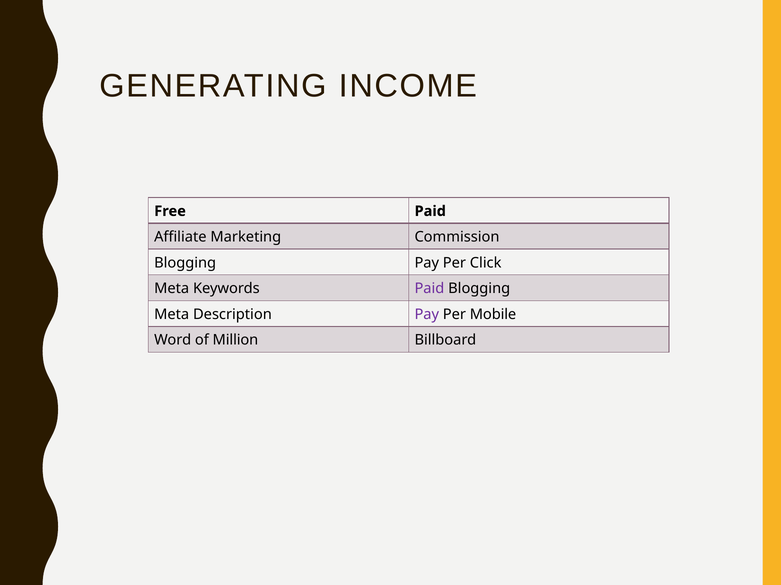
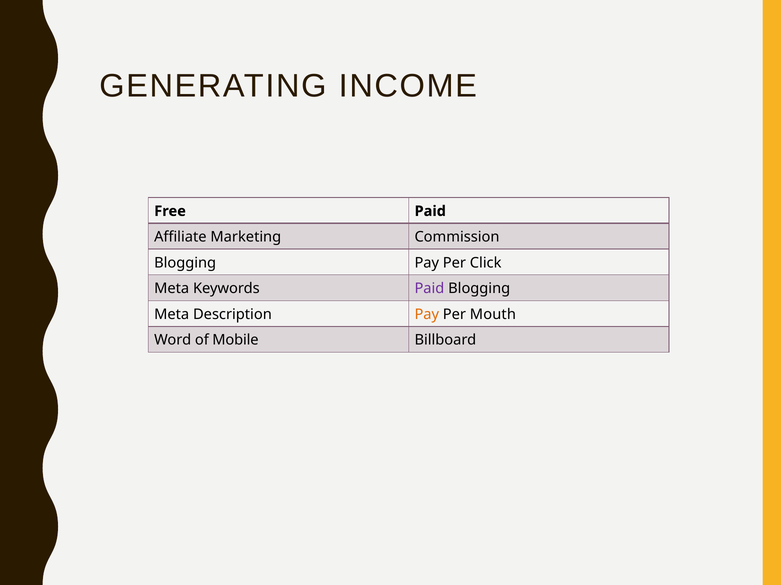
Pay colour: purple -> orange (427, 315)
Mobile: Mobile -> Mouth (493, 315)
Million: Million -> Mobile (235, 341)
